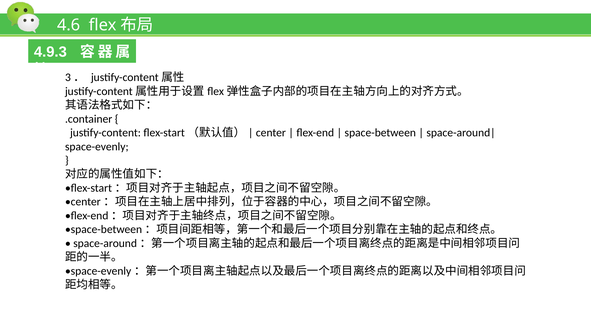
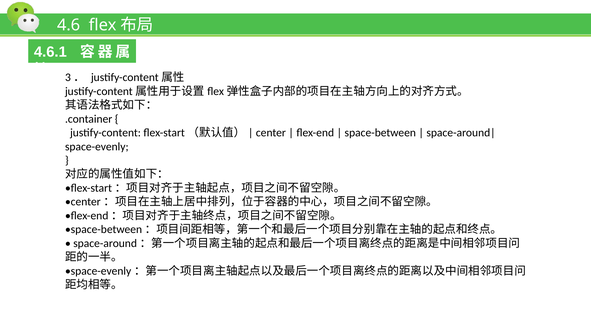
4.9.3: 4.9.3 -> 4.6.1 (50, 52)
